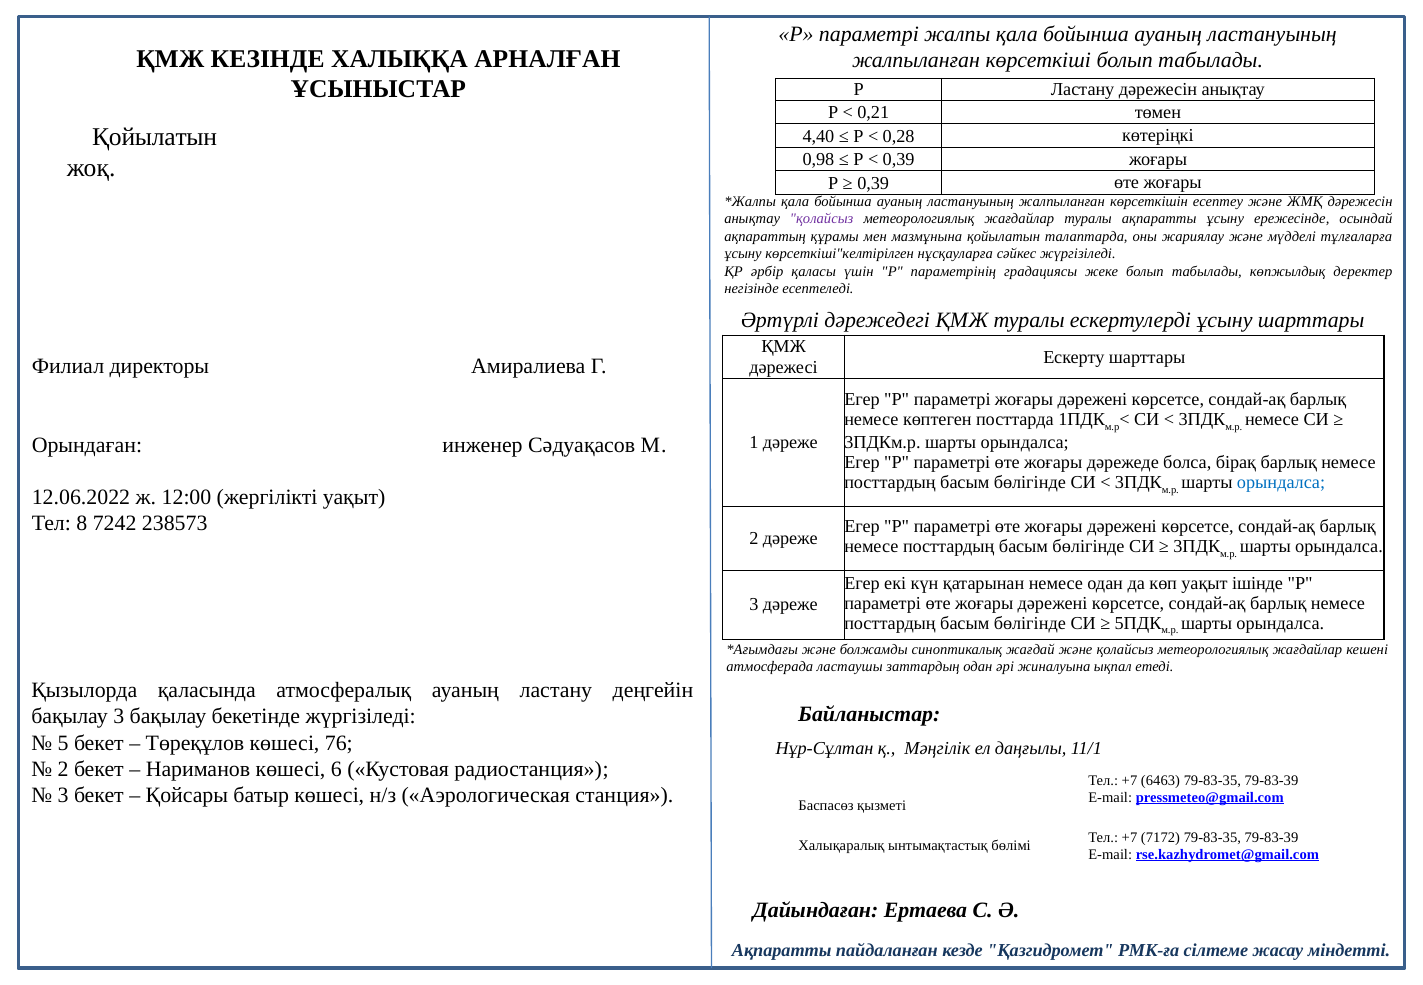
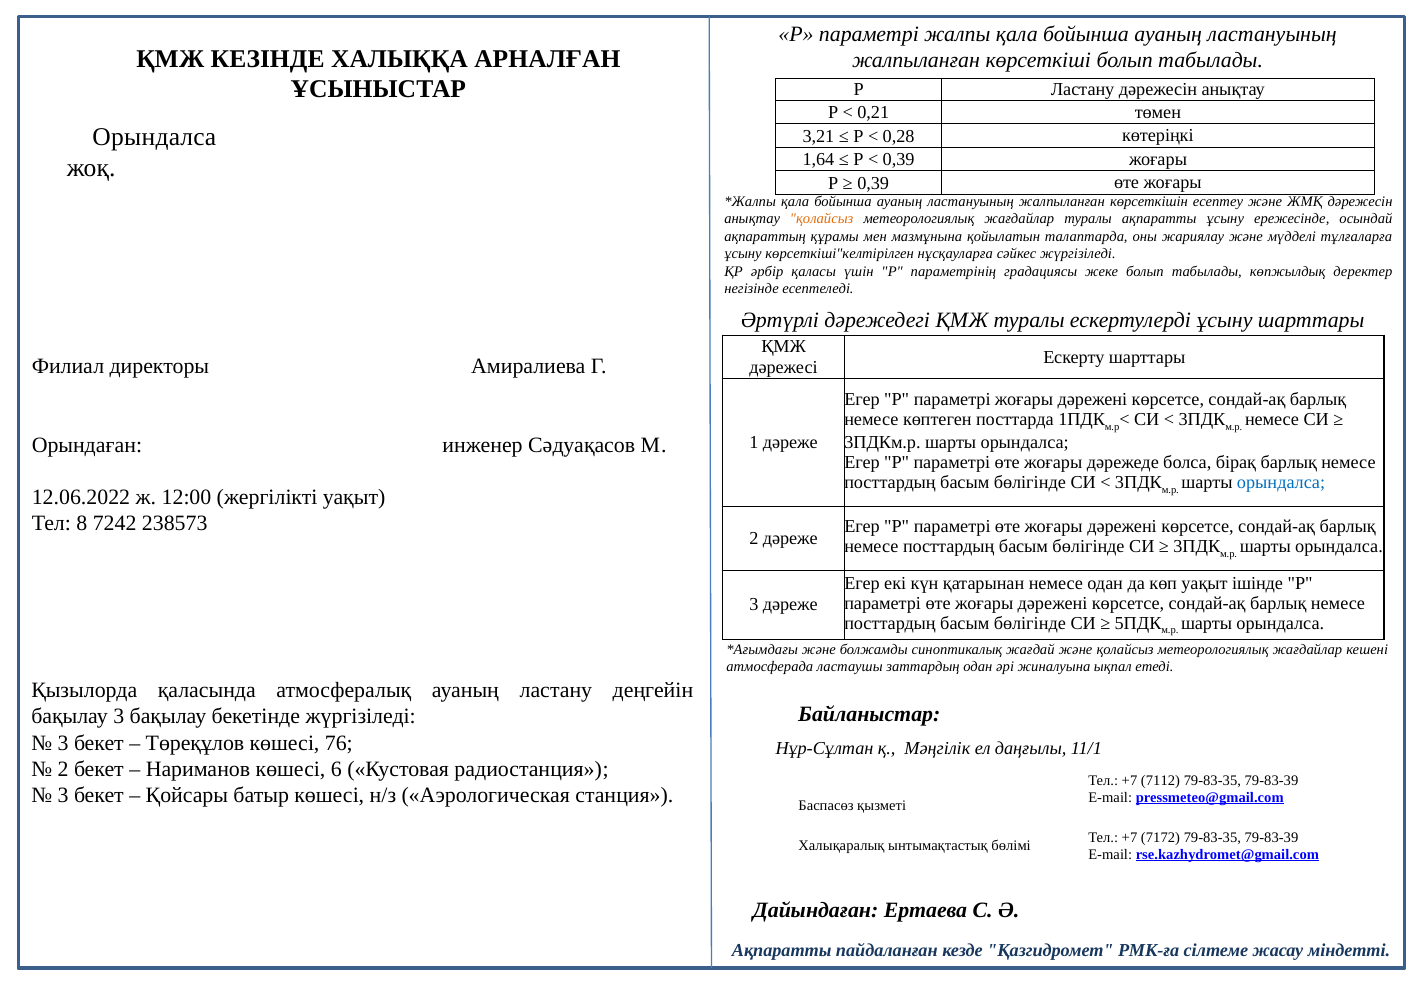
Қойылатын: Қойылатын -> Орындалса (154, 137)
4,40: 4,40 -> 3,21 (818, 136)
0,98: 0,98 -> 1,64 (818, 160)
қолайсыз colour: purple -> orange (822, 219)
5: 5 -> 3 (63, 743)
6463: 6463 -> 7112 (1160, 781)
